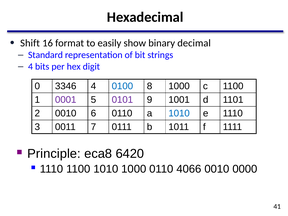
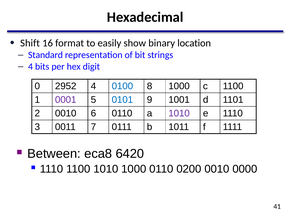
decimal: decimal -> location (194, 43)
3346: 3346 -> 2952 (66, 86)
0101 colour: purple -> blue (122, 100)
1010 colour: blue -> purple (179, 113)
Principle: Principle -> Between (54, 154)
4066: 4066 -> 0200 (189, 169)
